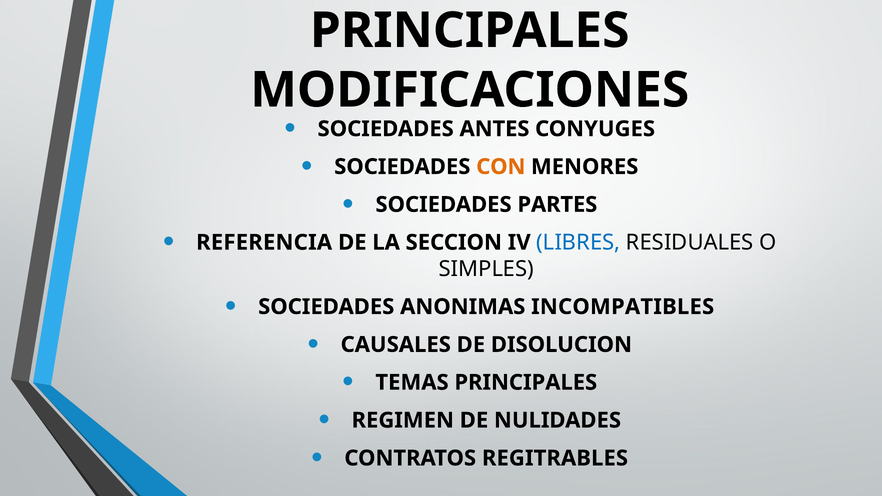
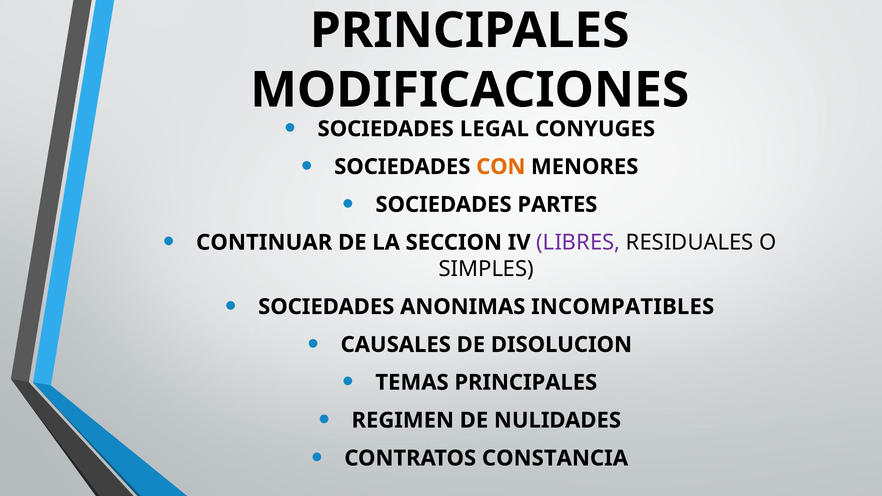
ANTES: ANTES -> LEGAL (494, 129)
REFERENCIA: REFERENCIA -> CONTINUAR (264, 242)
LIBRES colour: blue -> purple (578, 242)
REGITRABLES: REGITRABLES -> CONSTANCIA (555, 458)
